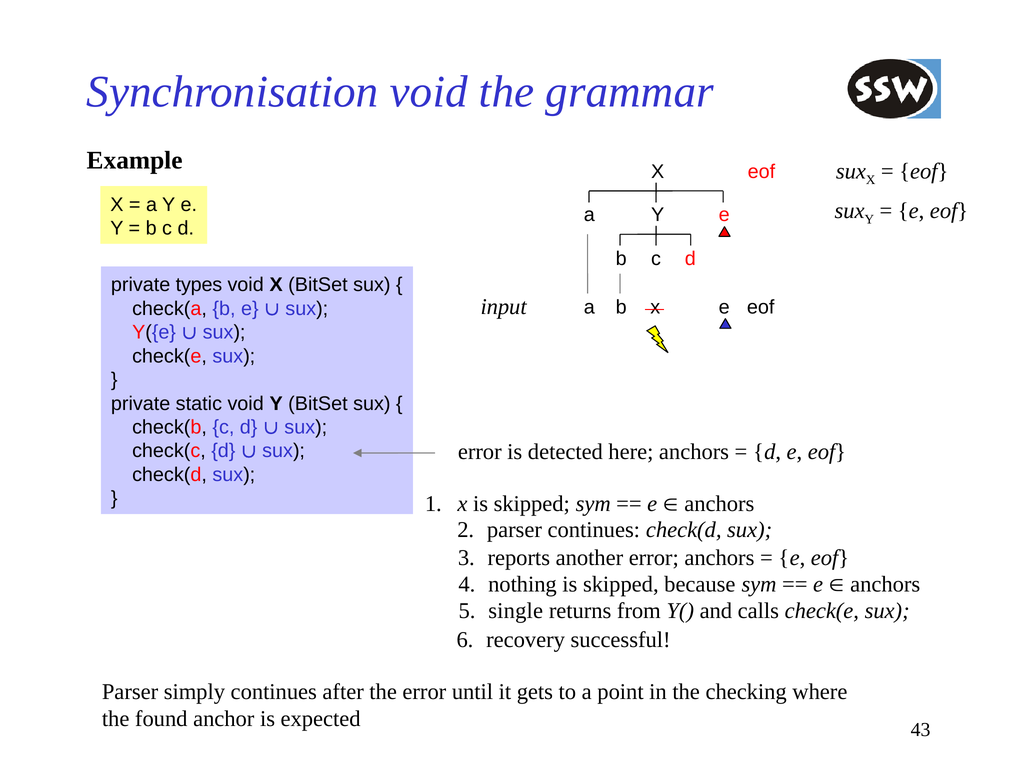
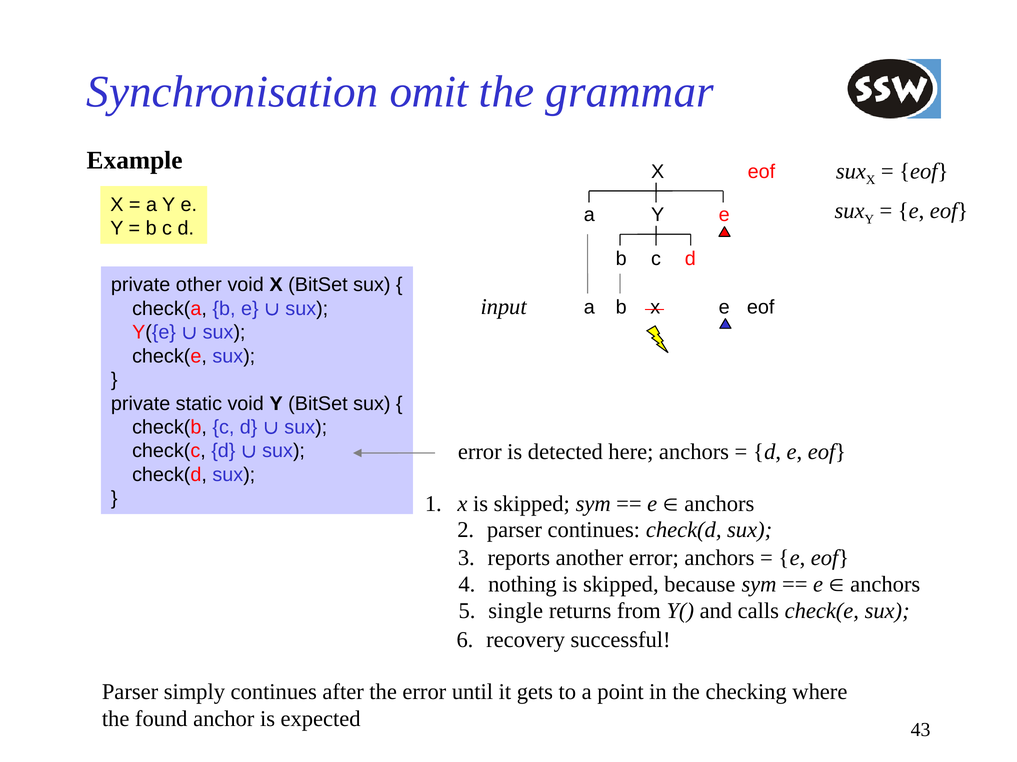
Synchronisation void: void -> omit (429, 92)
types: types -> other (199, 285)
